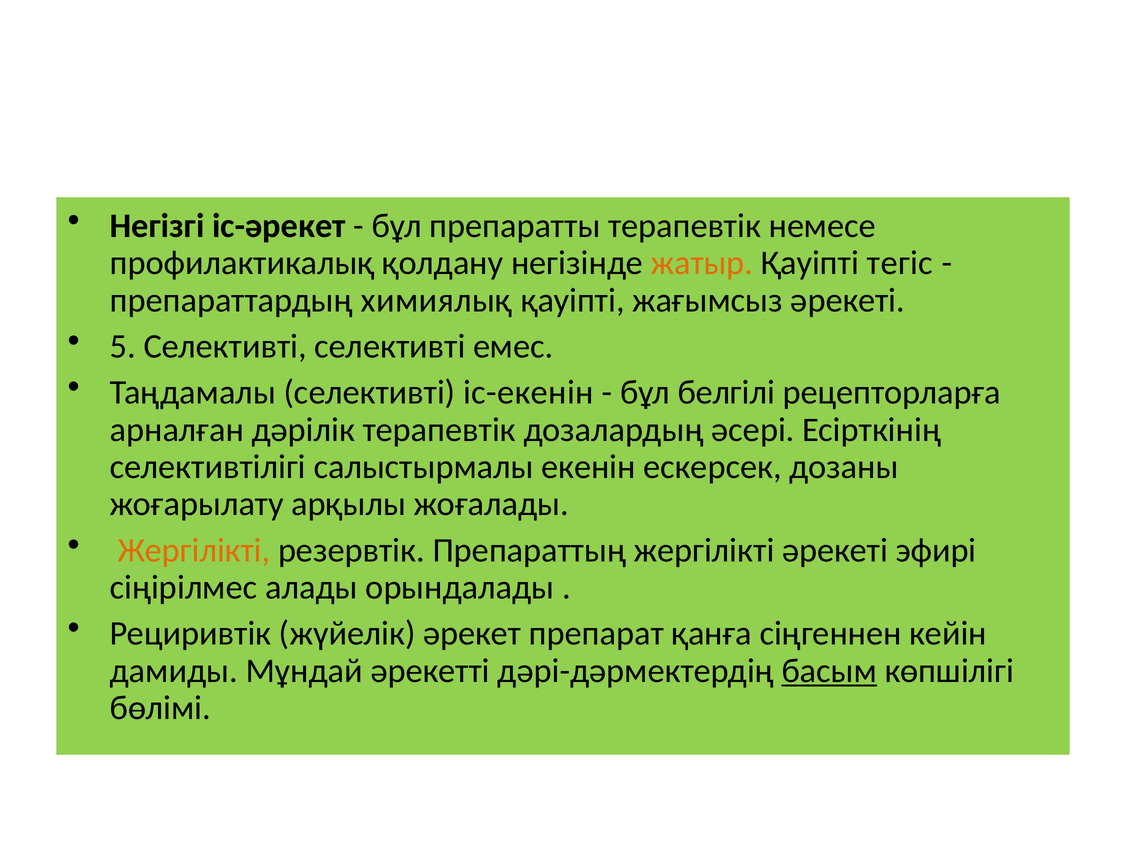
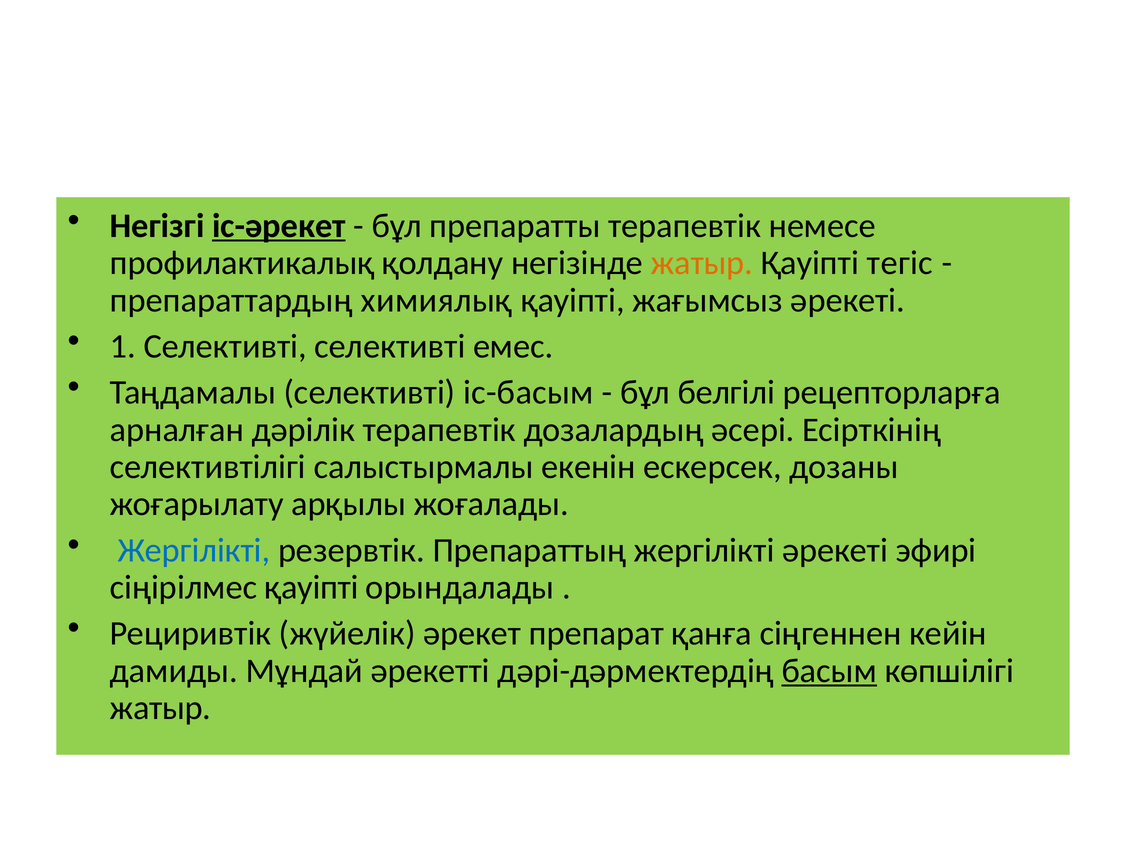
іс-әрекет underline: none -> present (279, 226)
5: 5 -> 1 (123, 346)
іс-екенін: іс-екенін -> іс-басым (528, 392)
Жергілікті colour: orange -> blue (194, 550)
сіңірілмес алады: алады -> қауіпті (312, 587)
бөлімі: бөлімі -> жатыр (160, 708)
